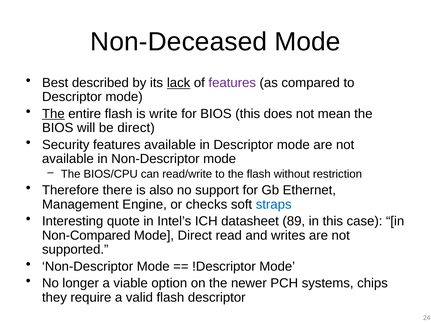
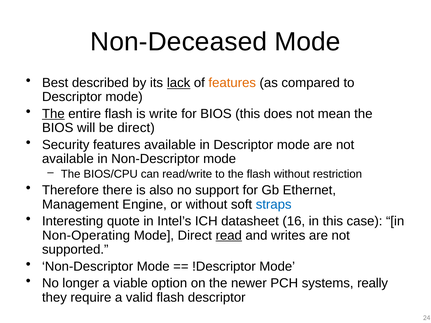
features colour: purple -> orange (232, 83)
or checks: checks -> without (207, 205)
89: 89 -> 16 (294, 221)
Non-Compared: Non-Compared -> Non-Operating (86, 236)
read underline: none -> present (229, 236)
chips: chips -> really (373, 283)
